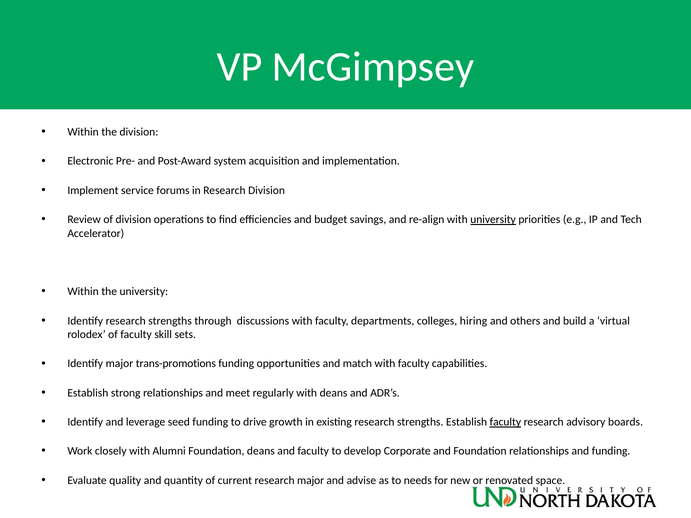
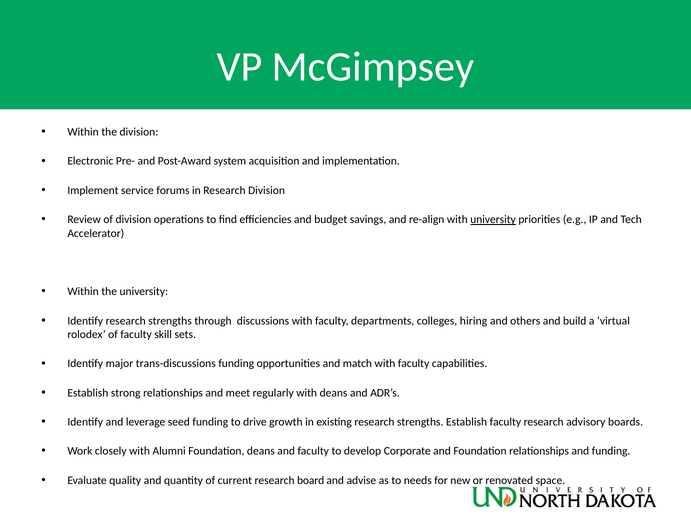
trans-promotions: trans-promotions -> trans-discussions (176, 364)
faculty underline: present -> none (505, 422)
research major: major -> board (311, 481)
